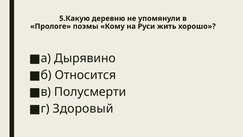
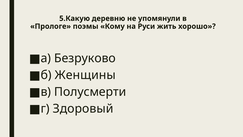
Дырявино: Дырявино -> Безруково (85, 58)
Относится: Относится -> Женщины (85, 75)
